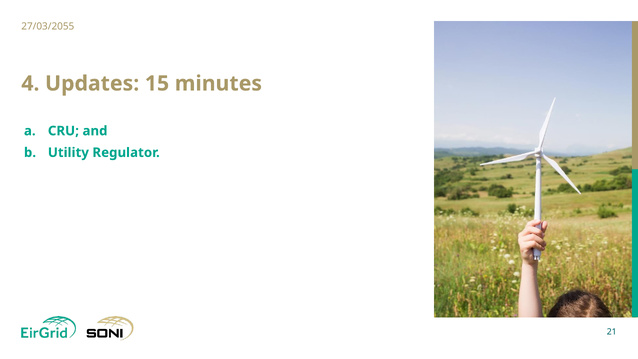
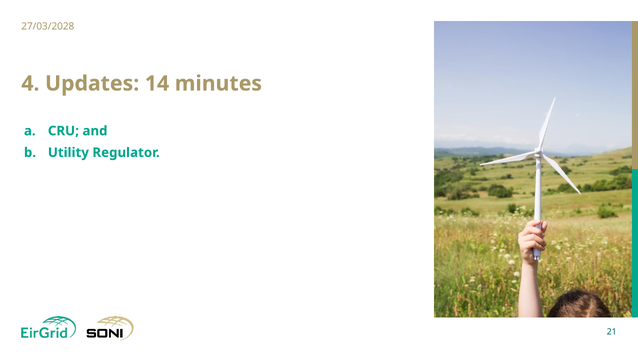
27/03/2055: 27/03/2055 -> 27/03/2028 (48, 26)
15: 15 -> 14 (157, 84)
